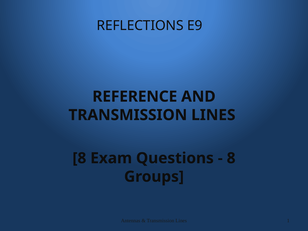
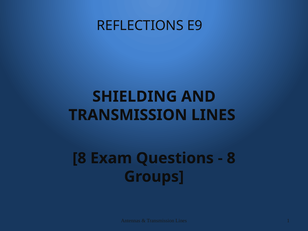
REFERENCE: REFERENCE -> SHIELDING (135, 97)
